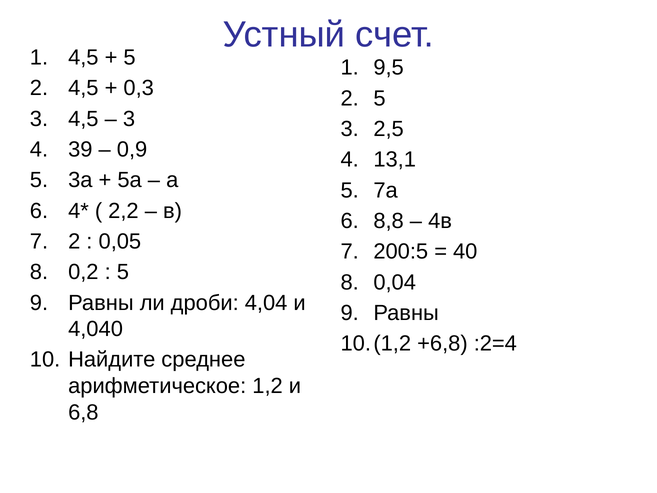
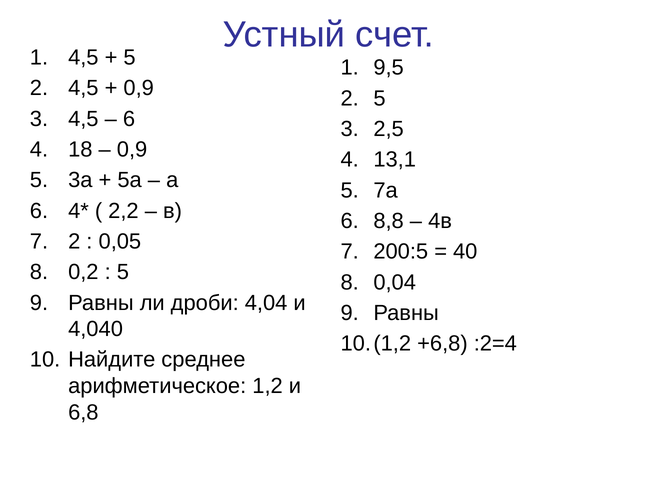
0,3: 0,3 -> 0,9 (139, 88)
3: 3 -> 6 (129, 119)
39: 39 -> 18 (80, 149)
